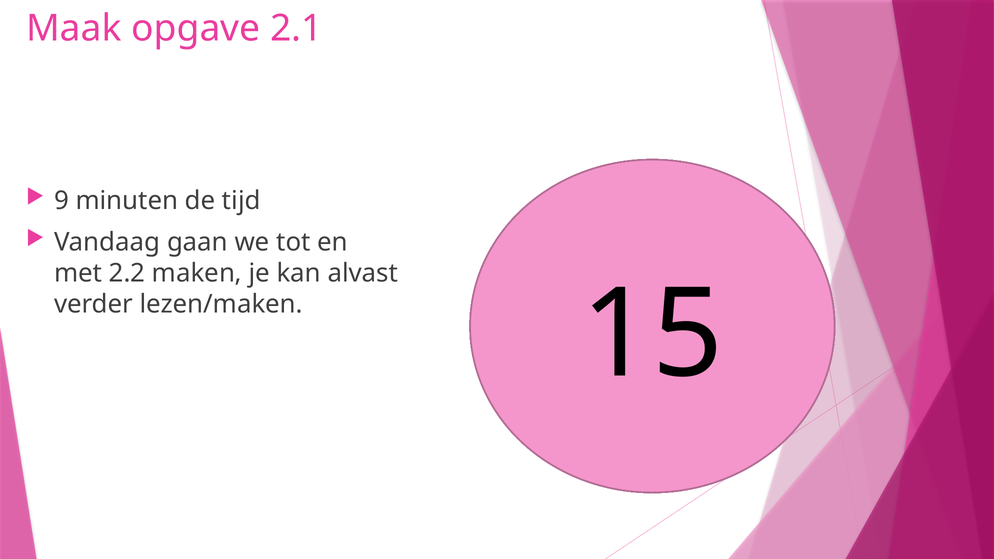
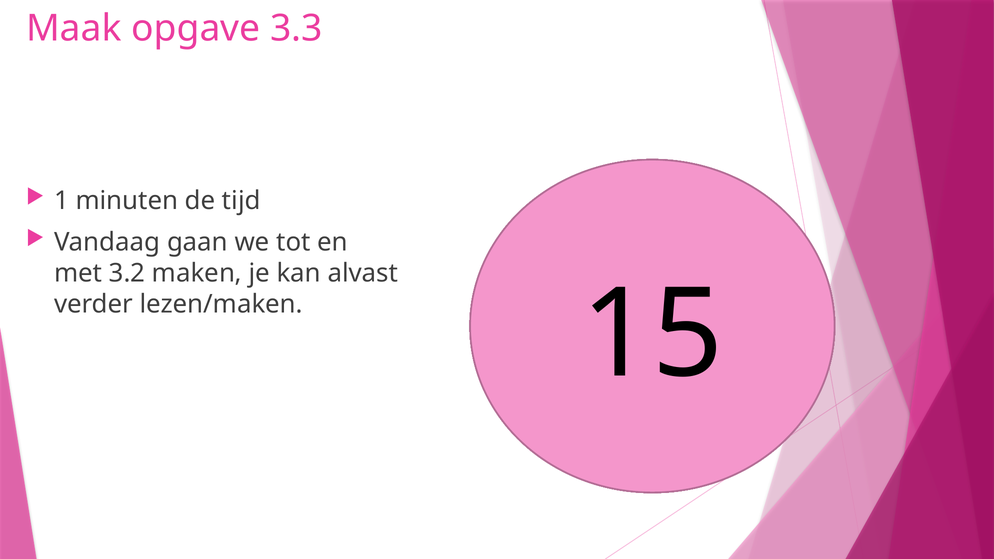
2.1: 2.1 -> 3.3 (296, 29)
9: 9 -> 1 (61, 201)
2.2: 2.2 -> 3.2 (127, 273)
